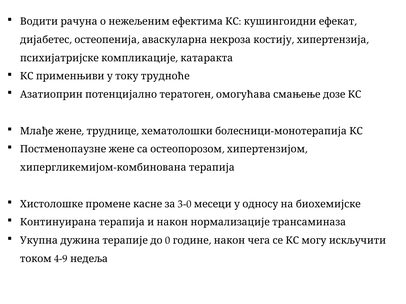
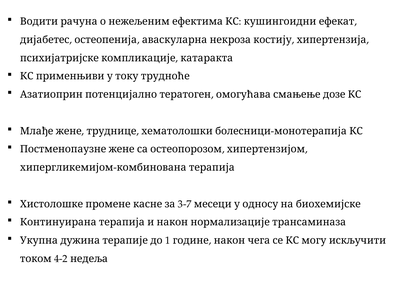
3-0: 3-0 -> 3-7 (185, 204)
0: 0 -> 1 (168, 241)
4-9: 4-9 -> 4-2 (61, 259)
